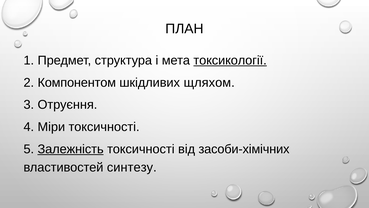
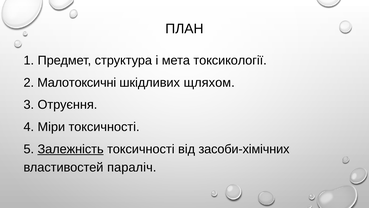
токсикології underline: present -> none (230, 60)
Компонентом: Компонентом -> Малотоксичні (77, 82)
синтезу: синтезу -> параліч (132, 167)
